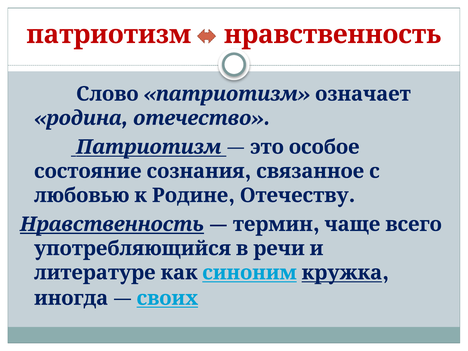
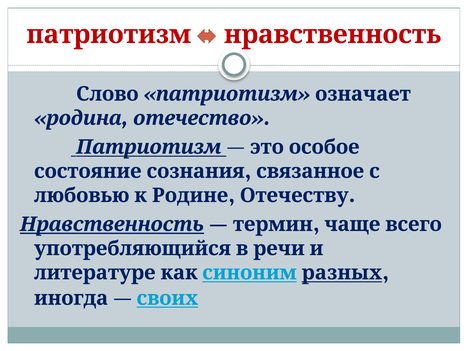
кружка: кружка -> разных (342, 273)
